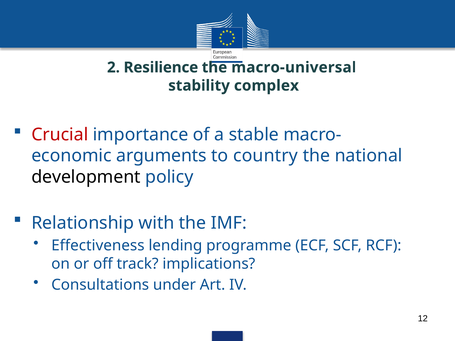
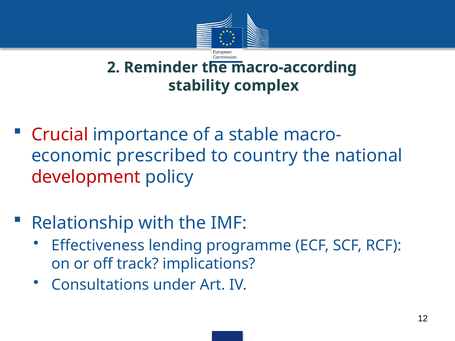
Resilience: Resilience -> Reminder (161, 67)
macro-universal: macro-universal -> macro-according (294, 67)
arguments: arguments -> prescribed (161, 156)
development colour: black -> red (86, 177)
